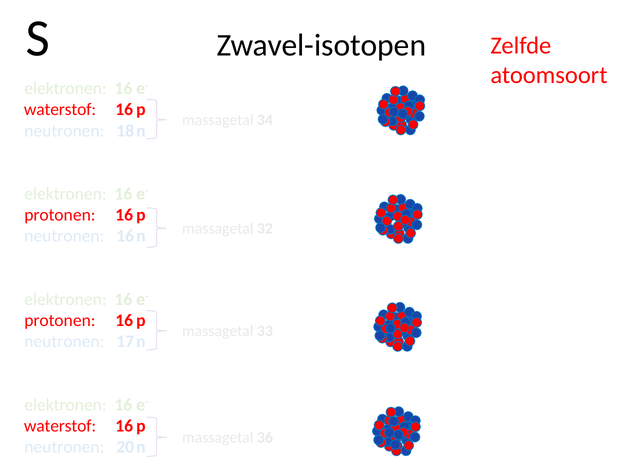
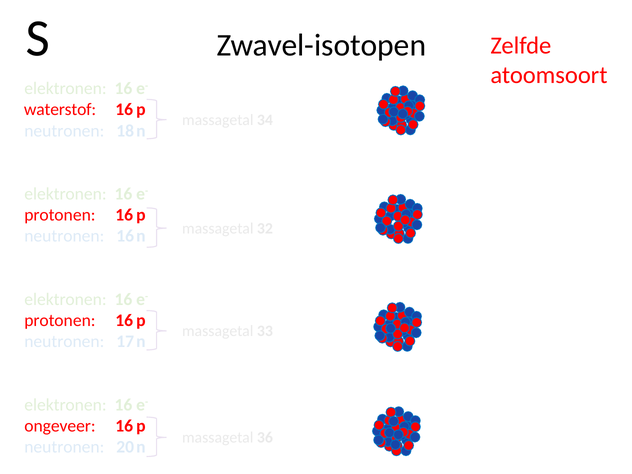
waterstof: waterstof -> ongeveer (60, 426)
